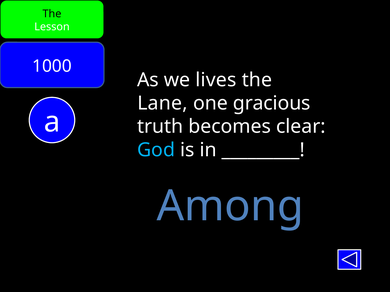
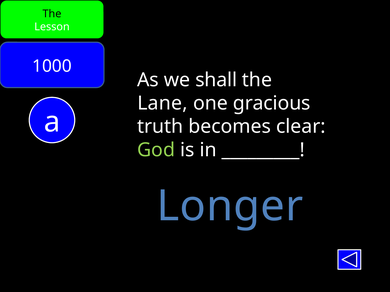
lives: lives -> shall (216, 80)
God colour: light blue -> light green (156, 150)
Among: Among -> Longer (230, 206)
